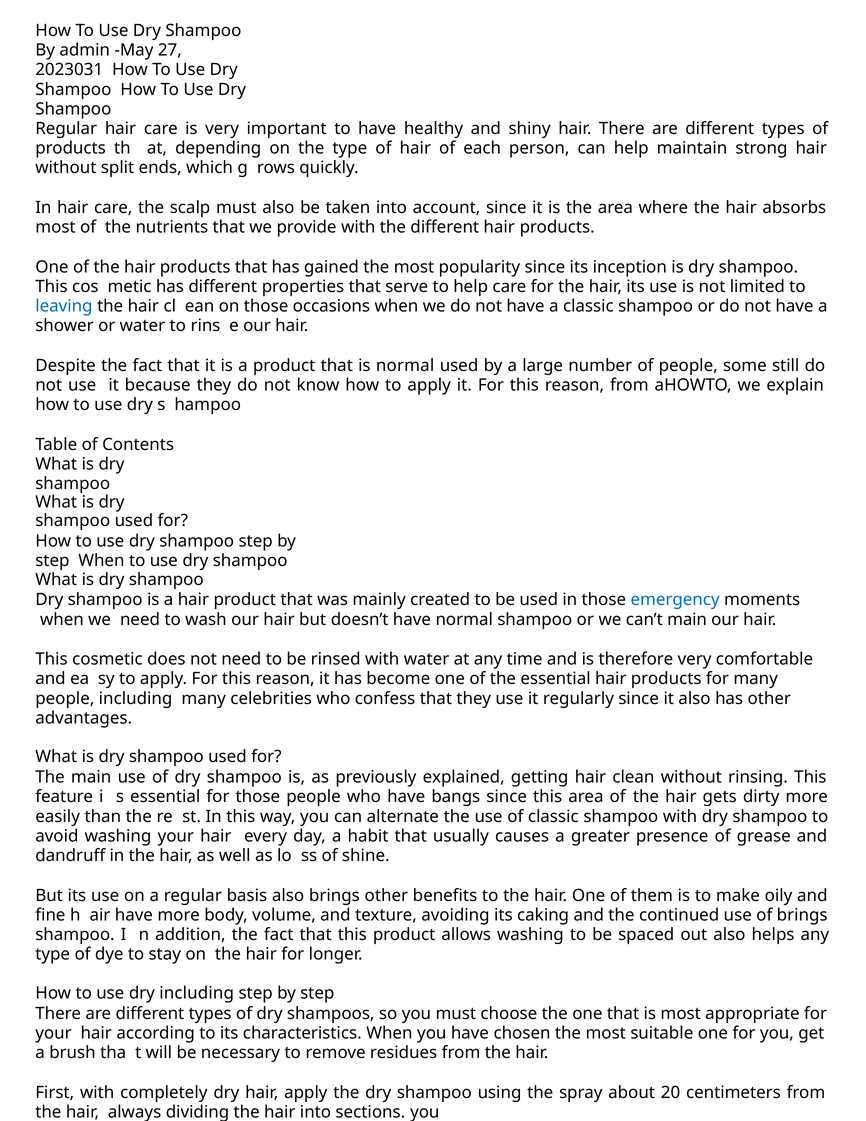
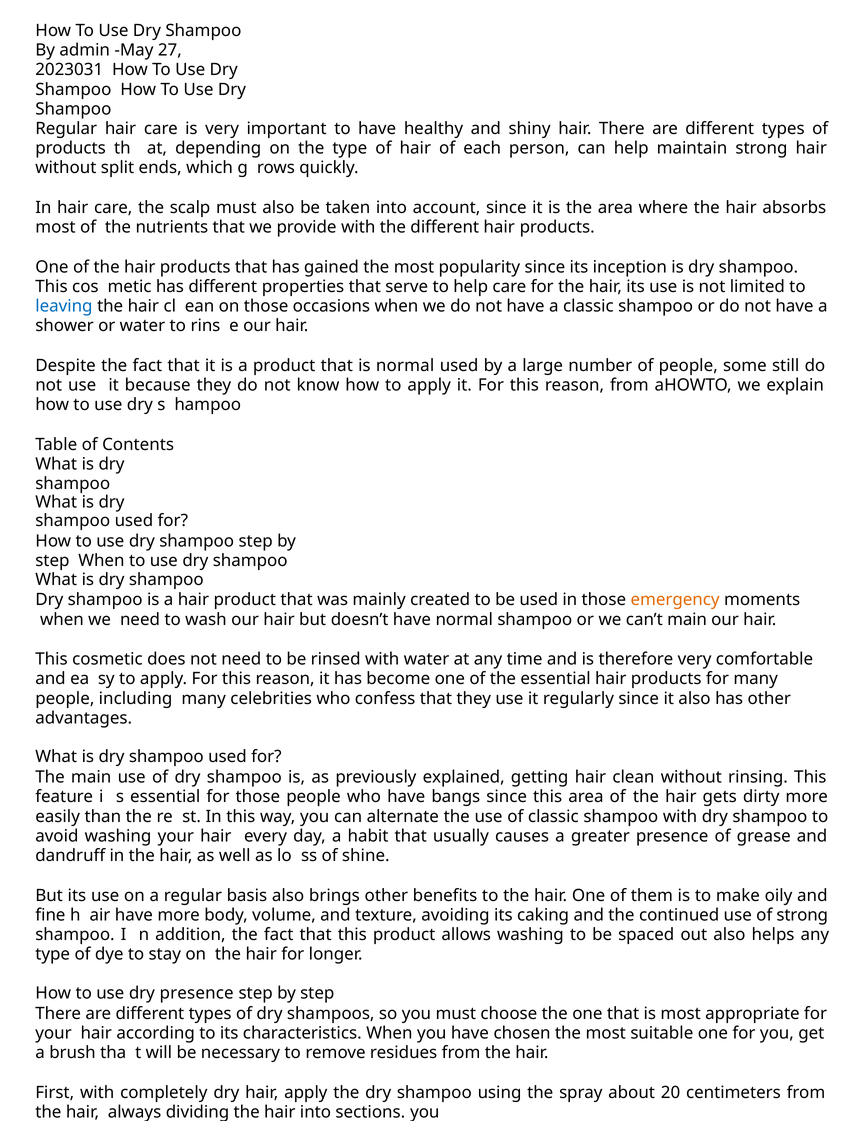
emergency colour: blue -> orange (675, 600)
of brings: brings -> strong (802, 915)
dry including: including -> presence (197, 993)
